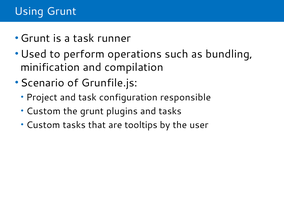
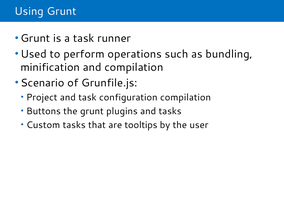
configuration responsible: responsible -> compilation (186, 97)
Custom: Custom -> Buttons (43, 111)
